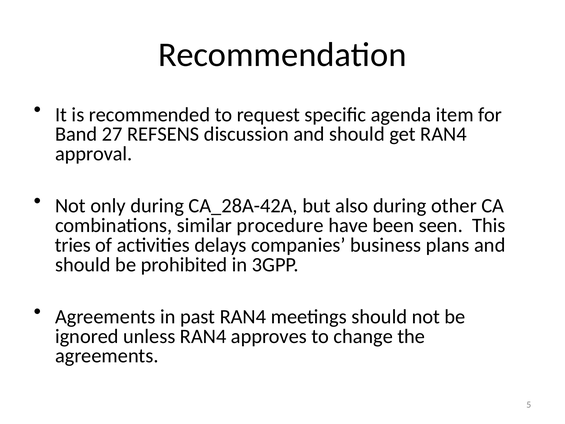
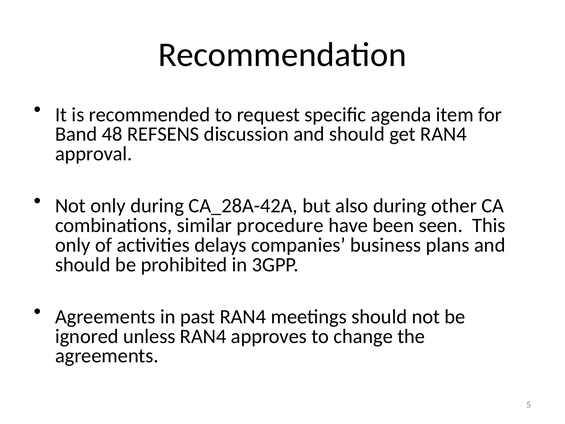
27: 27 -> 48 (112, 134)
tries: tries -> only (73, 245)
